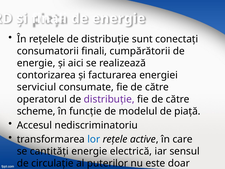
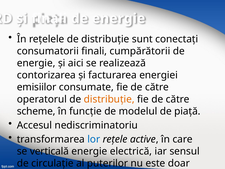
serviciul: serviciul -> emisiilor (37, 87)
distribuţie colour: purple -> orange (109, 99)
cantităţi: cantităţi -> verticală (49, 151)
